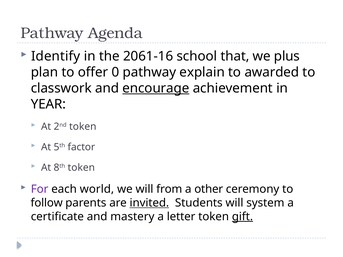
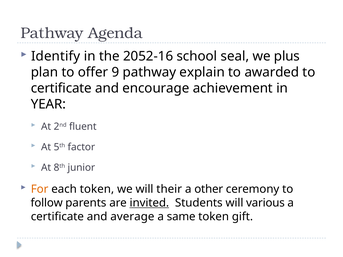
2061-16: 2061-16 -> 2052-16 (148, 56)
that: that -> seal (235, 56)
0: 0 -> 9 (115, 72)
classwork: classwork -> certificate (61, 88)
encourage underline: present -> none (156, 88)
2nd token: token -> fluent (83, 127)
8th token: token -> junior (81, 168)
For colour: purple -> orange (40, 189)
each world: world -> token (97, 189)
from: from -> their (169, 189)
system: system -> various (265, 203)
mastery: mastery -> average (132, 217)
letter: letter -> same (181, 217)
gift underline: present -> none (242, 217)
